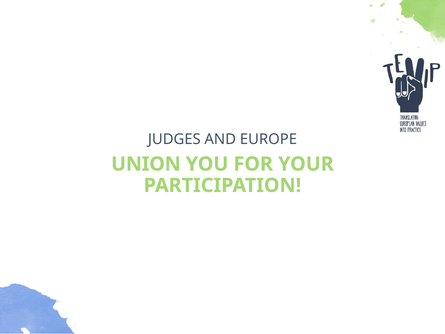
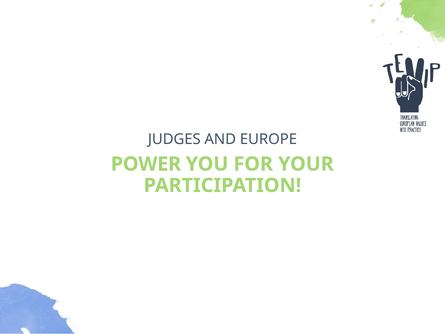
UNION: UNION -> POWER (146, 164)
